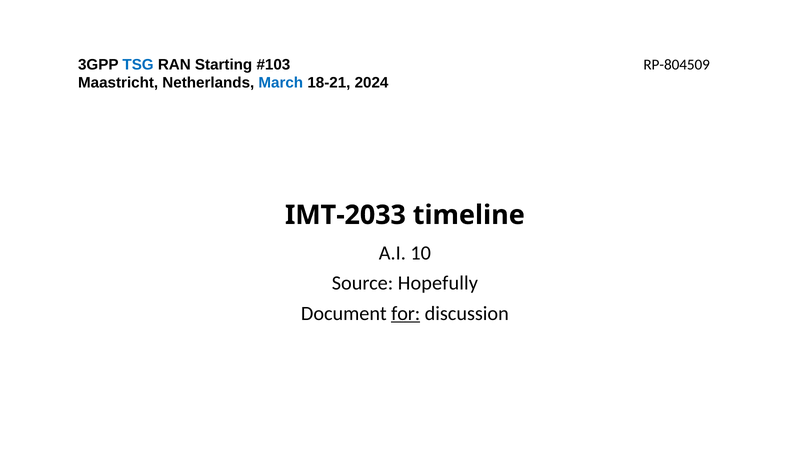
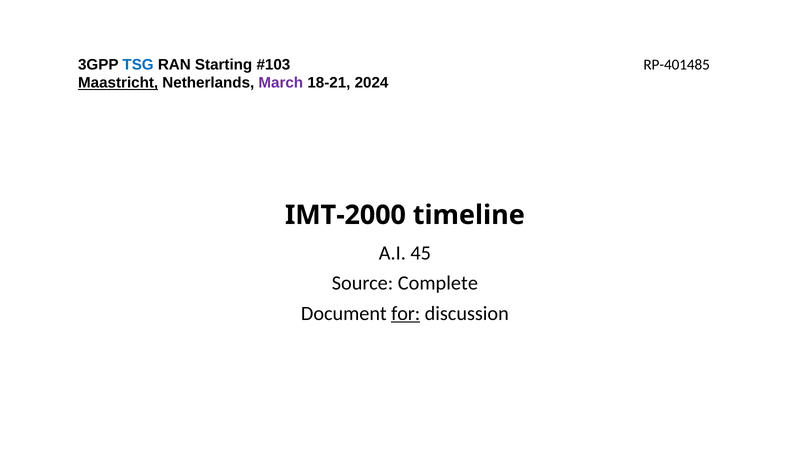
RP-804509: RP-804509 -> RP-401485 (677, 65)
Maastricht underline: none -> present (118, 83)
March colour: blue -> purple (281, 83)
IMT-2033: IMT-2033 -> IMT-2000 (345, 215)
10: 10 -> 45 (421, 253)
Hopefully: Hopefully -> Complete (438, 283)
